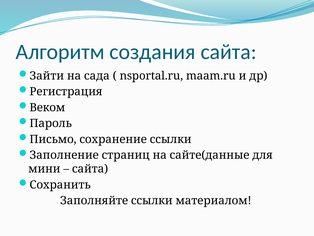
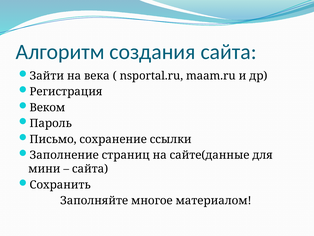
сада: сада -> века (97, 76)
Заполняйте ссылки: ссылки -> многое (152, 200)
